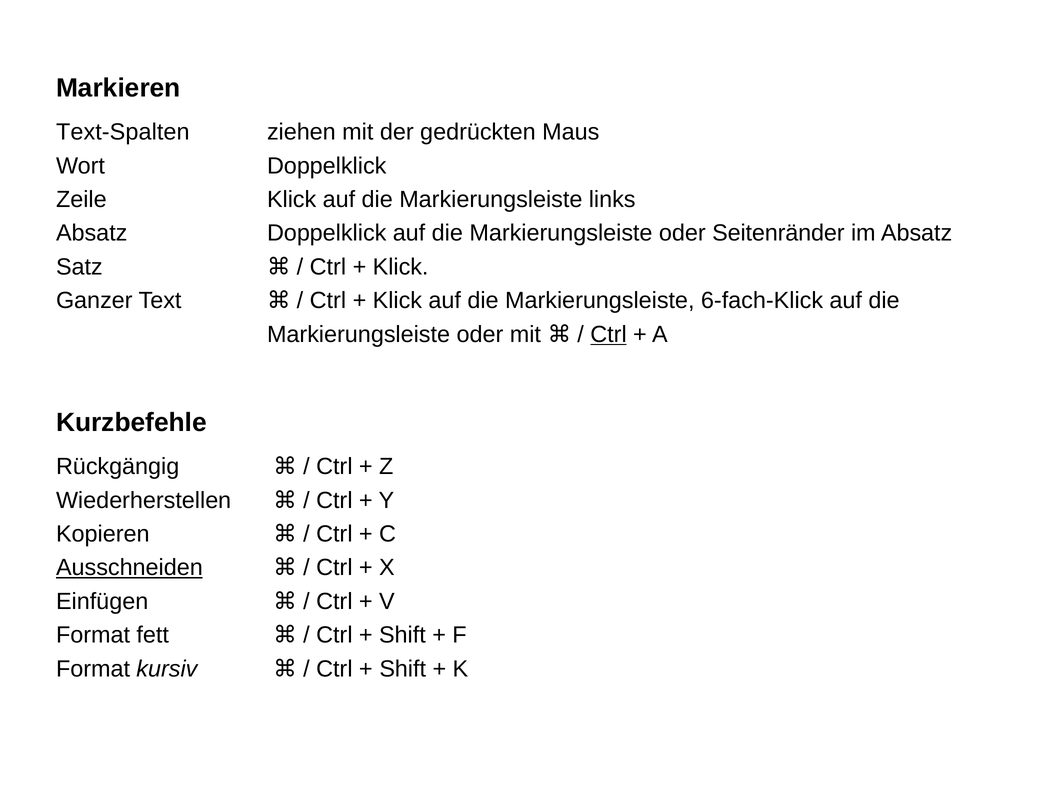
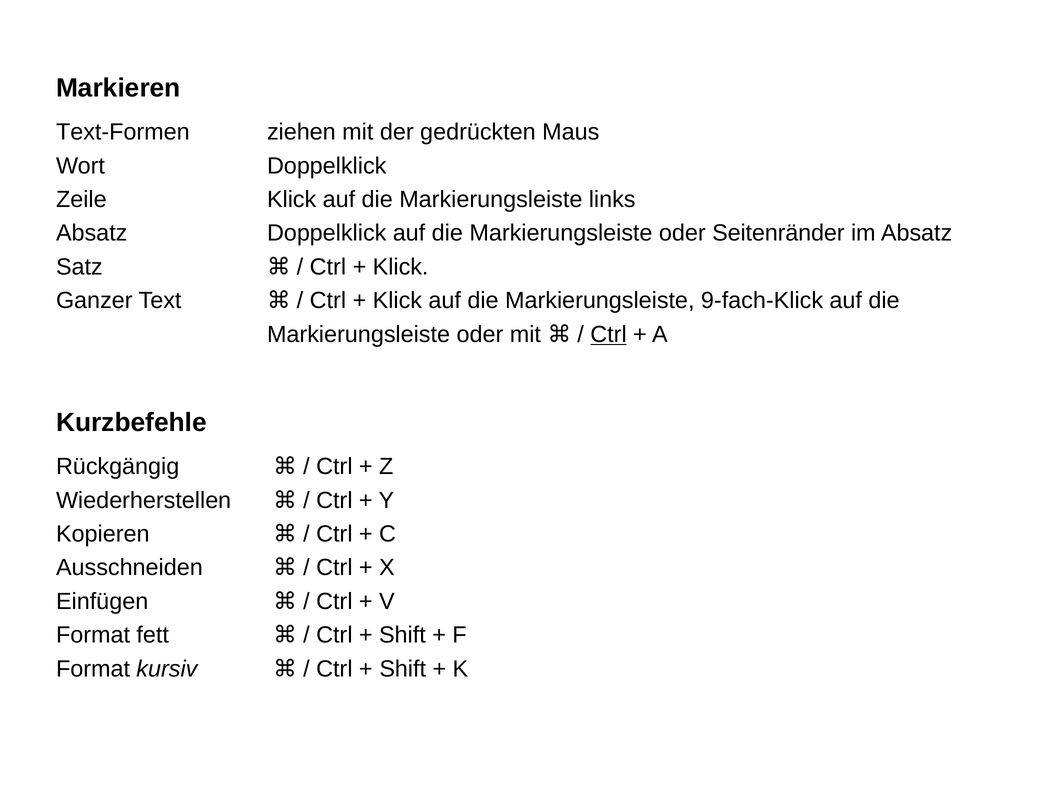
Text-Spalten: Text-Spalten -> Text-Formen (123, 132)
6-fach-Klick: 6-fach-Klick -> 9-fach-Klick (762, 301)
Ausschneiden underline: present -> none (129, 568)
